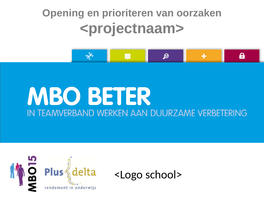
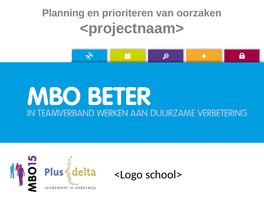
Opening: Opening -> Planning (63, 13)
